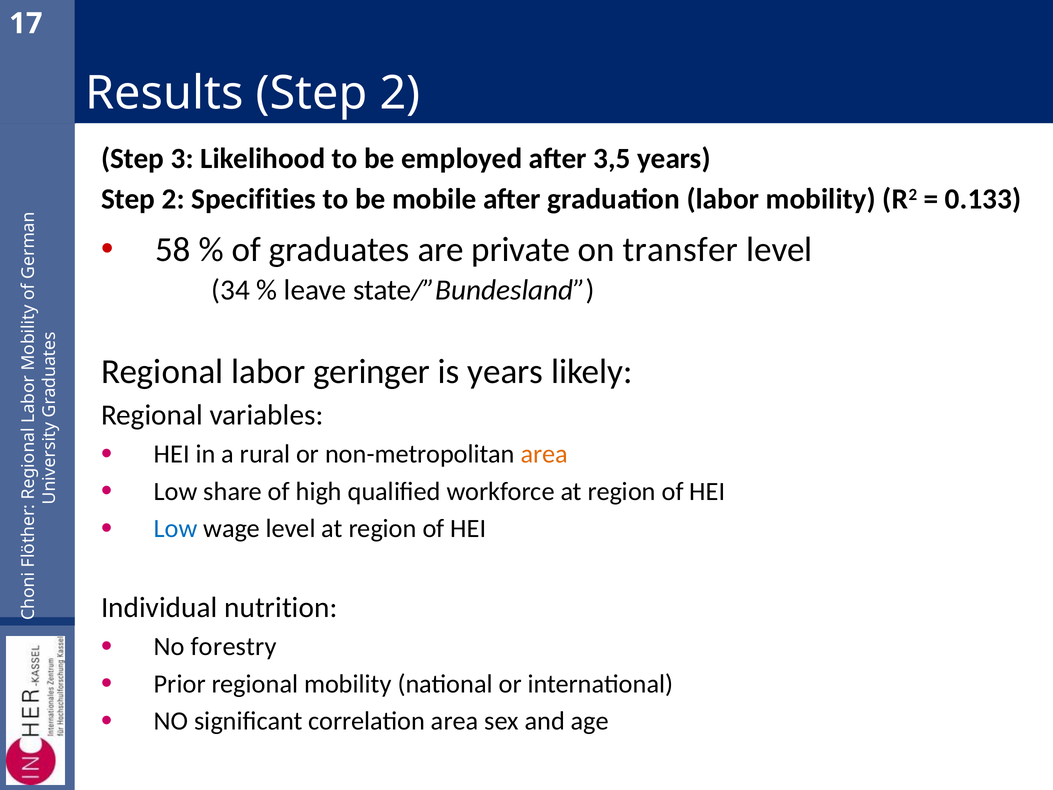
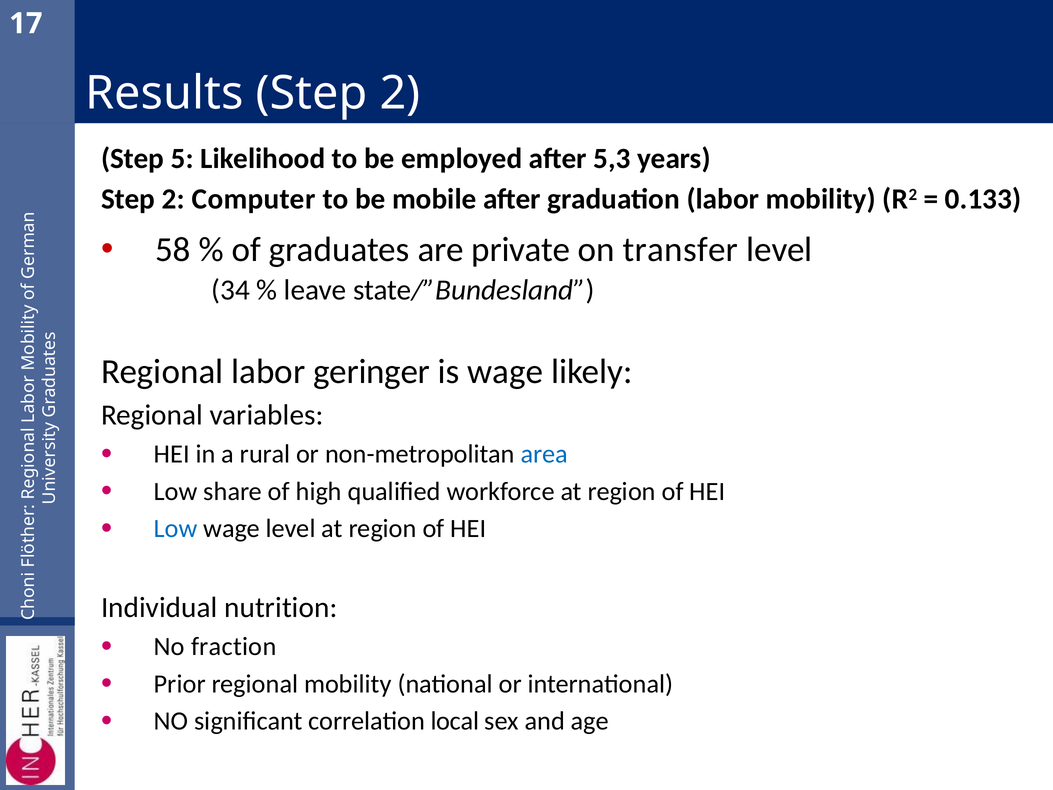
3: 3 -> 5 (182, 159)
3,5: 3,5 -> 5,3 (612, 159)
Specifities: Specifities -> Computer (254, 199)
is years: years -> wage (505, 372)
area colour: orange -> blue (544, 454)
forestry: forestry -> fraction (234, 646)
correlation area: area -> local (455, 721)
